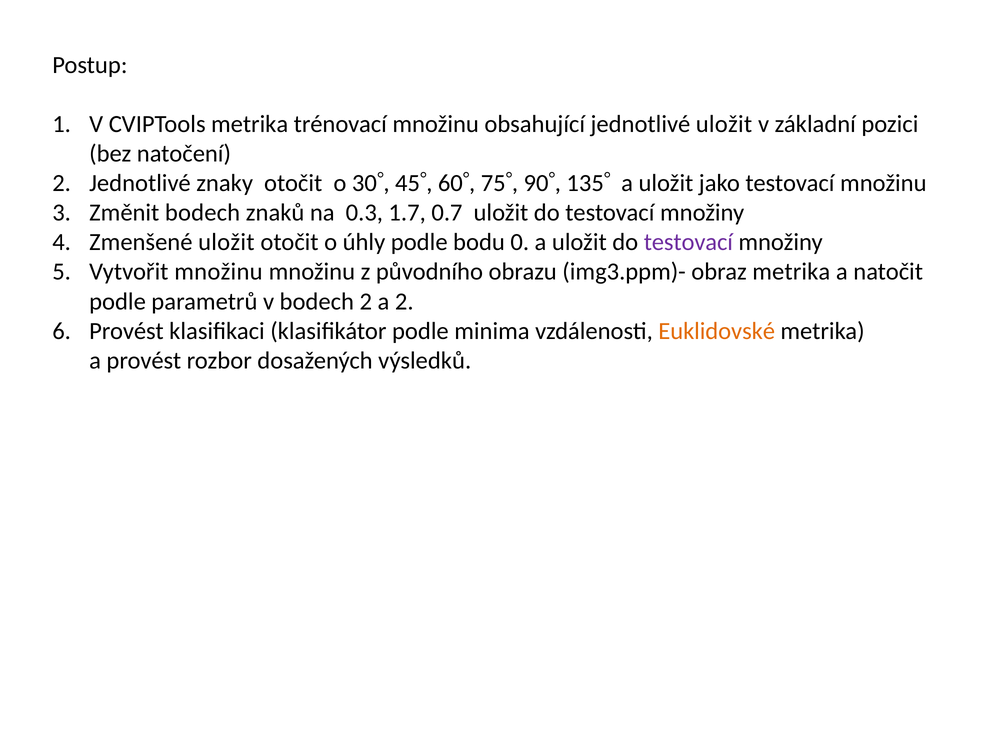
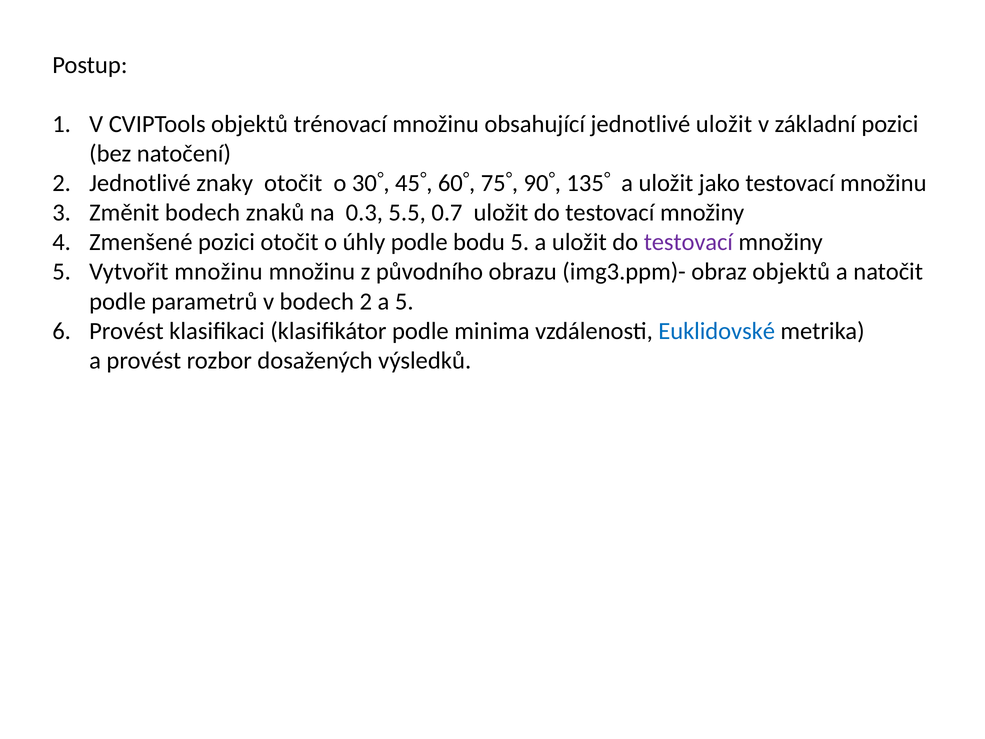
CVIPTools metrika: metrika -> objektů (250, 124)
1.7: 1.7 -> 5.5 (407, 213)
Zmenšené uložit: uložit -> pozici (227, 242)
bodu 0: 0 -> 5 (520, 242)
obraz metrika: metrika -> objektů (791, 272)
a 2: 2 -> 5 (404, 301)
Euklidovské colour: orange -> blue (717, 331)
